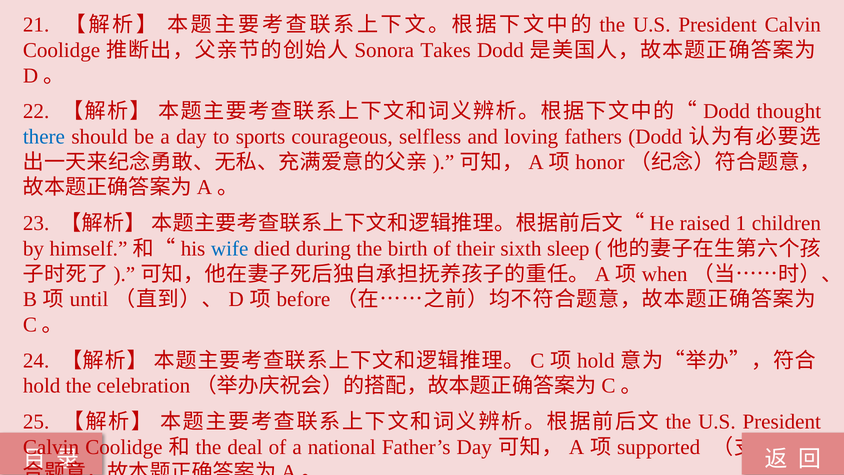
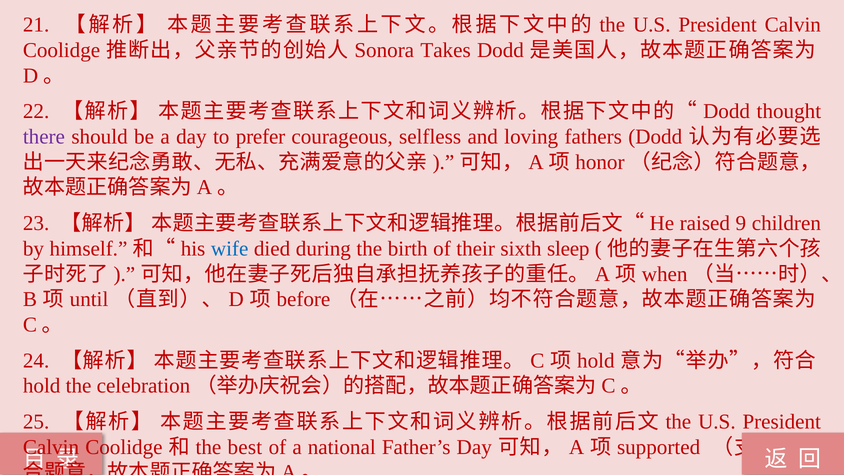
there colour: blue -> purple (44, 137)
sports: sports -> prefer (260, 137)
1: 1 -> 9 (741, 223)
deal: deal -> best (245, 447)
